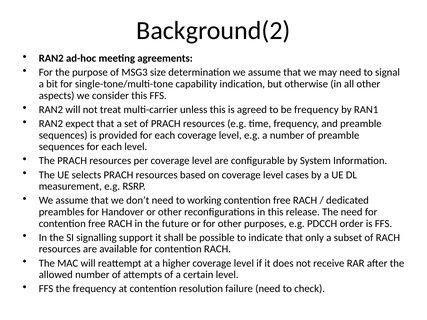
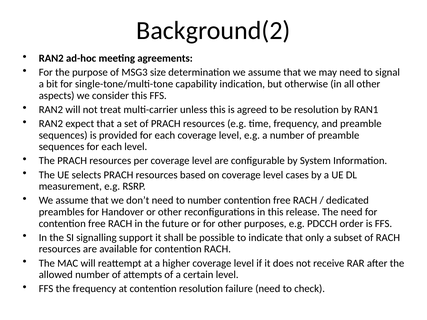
be frequency: frequency -> resolution (316, 110)
to working: working -> number (204, 201)
